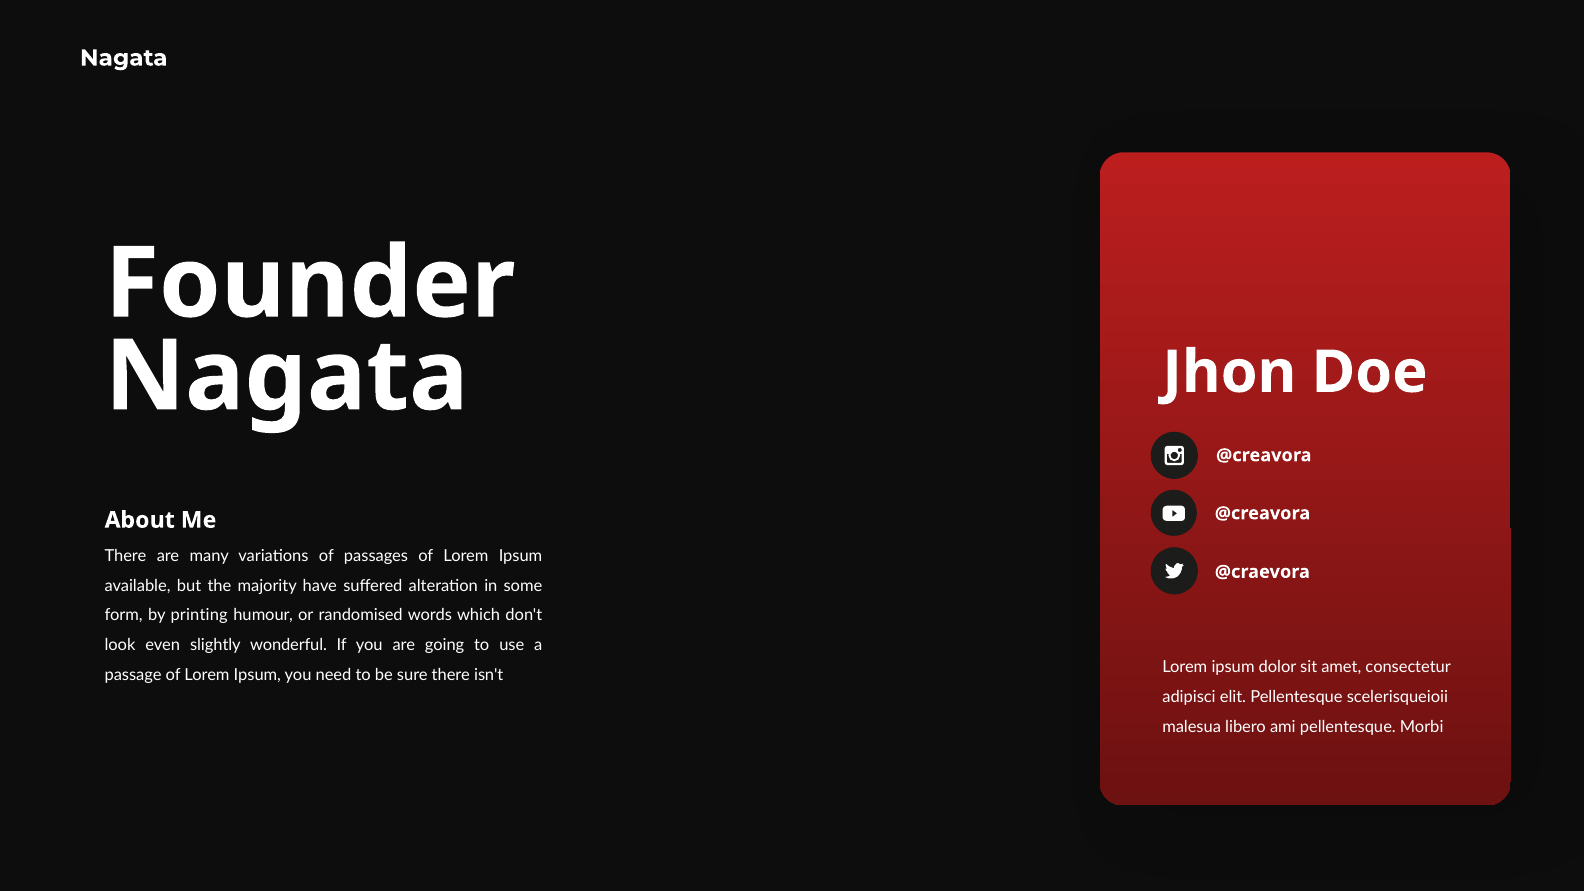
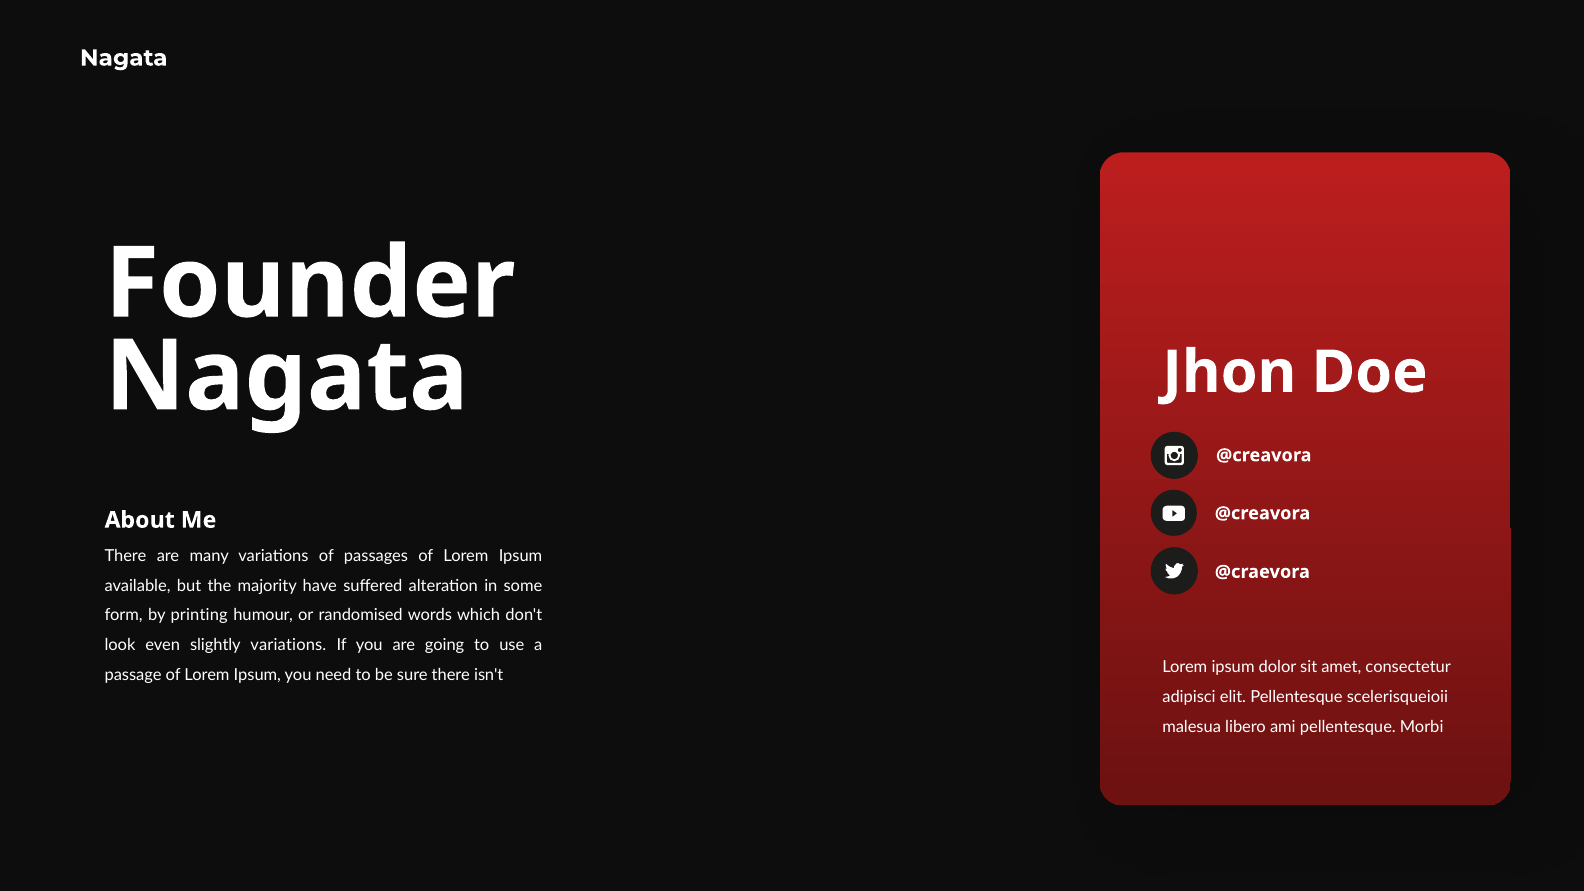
slightly wonderful: wonderful -> variations (288, 645)
